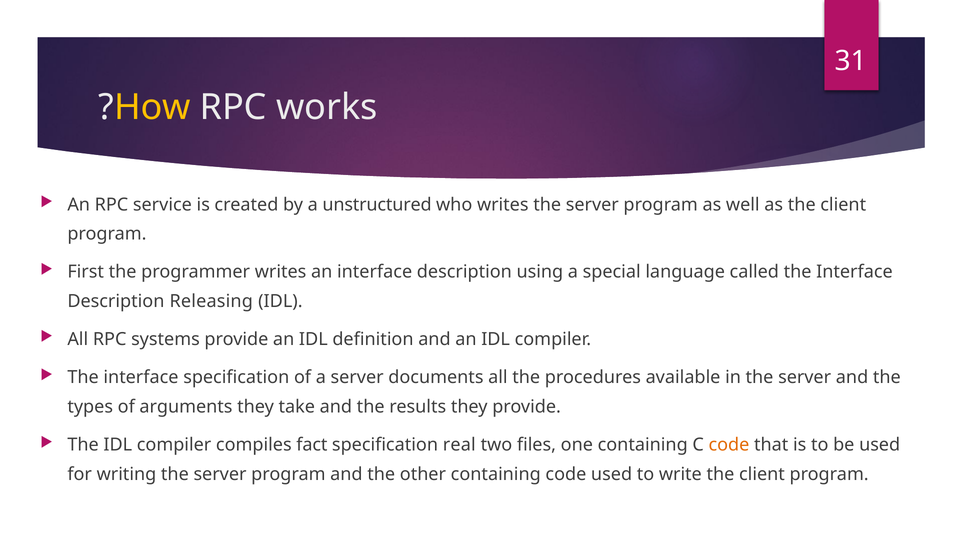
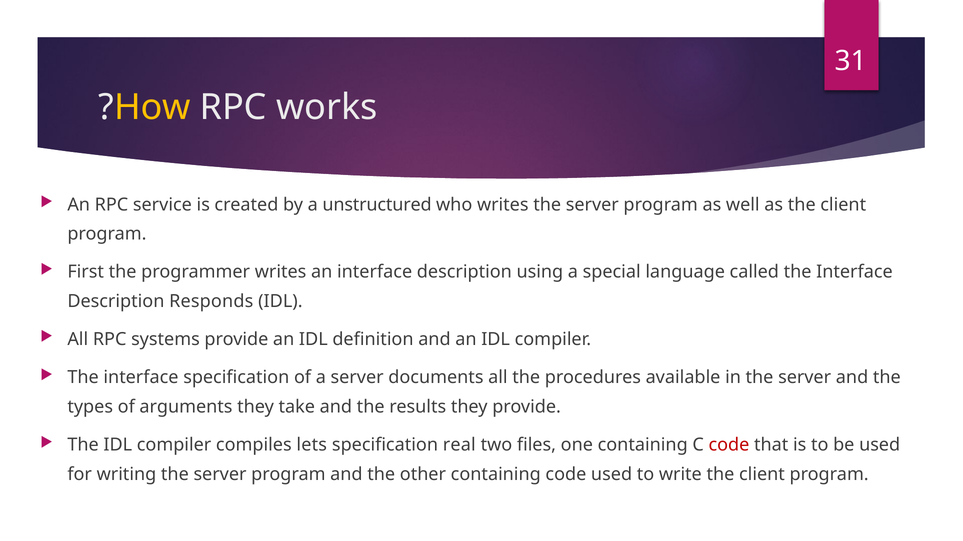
Releasing: Releasing -> Responds (211, 302)
fact: fact -> lets (312, 446)
code colour: orange -> red (729, 446)
